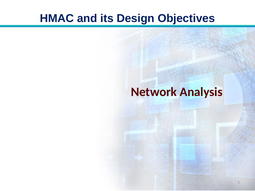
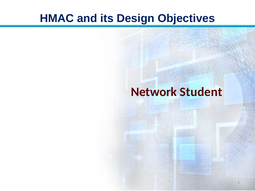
Analysis: Analysis -> Student (201, 92)
